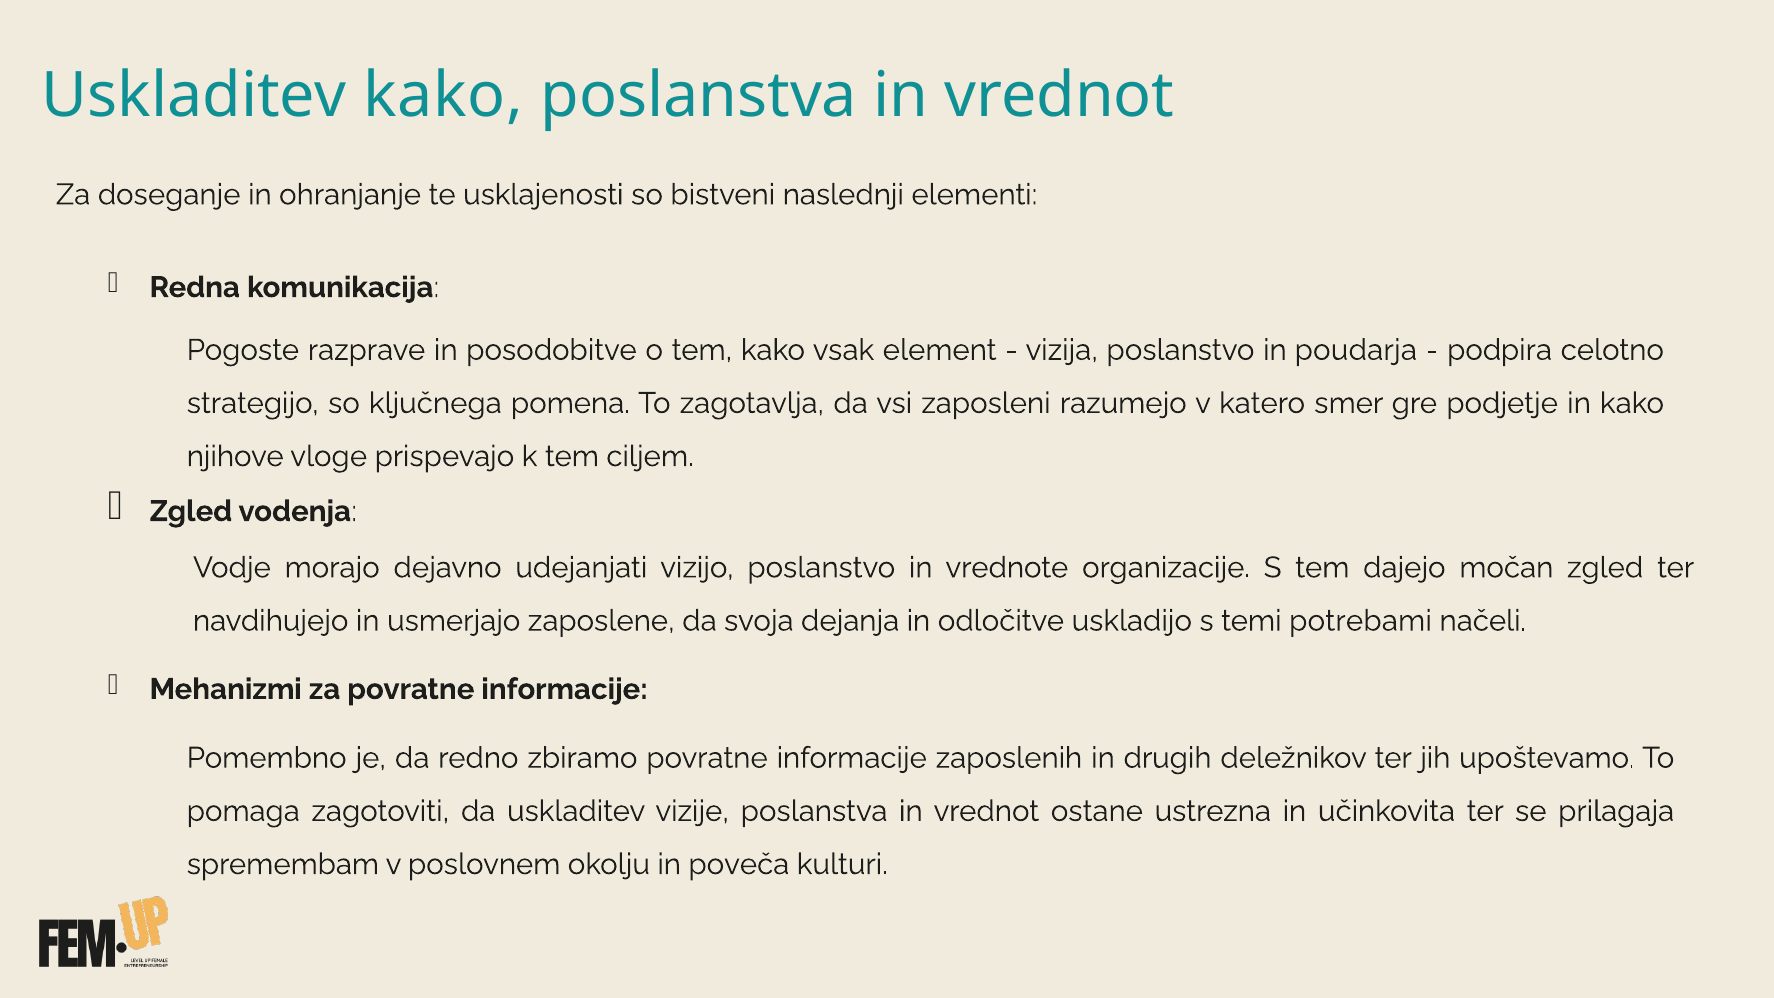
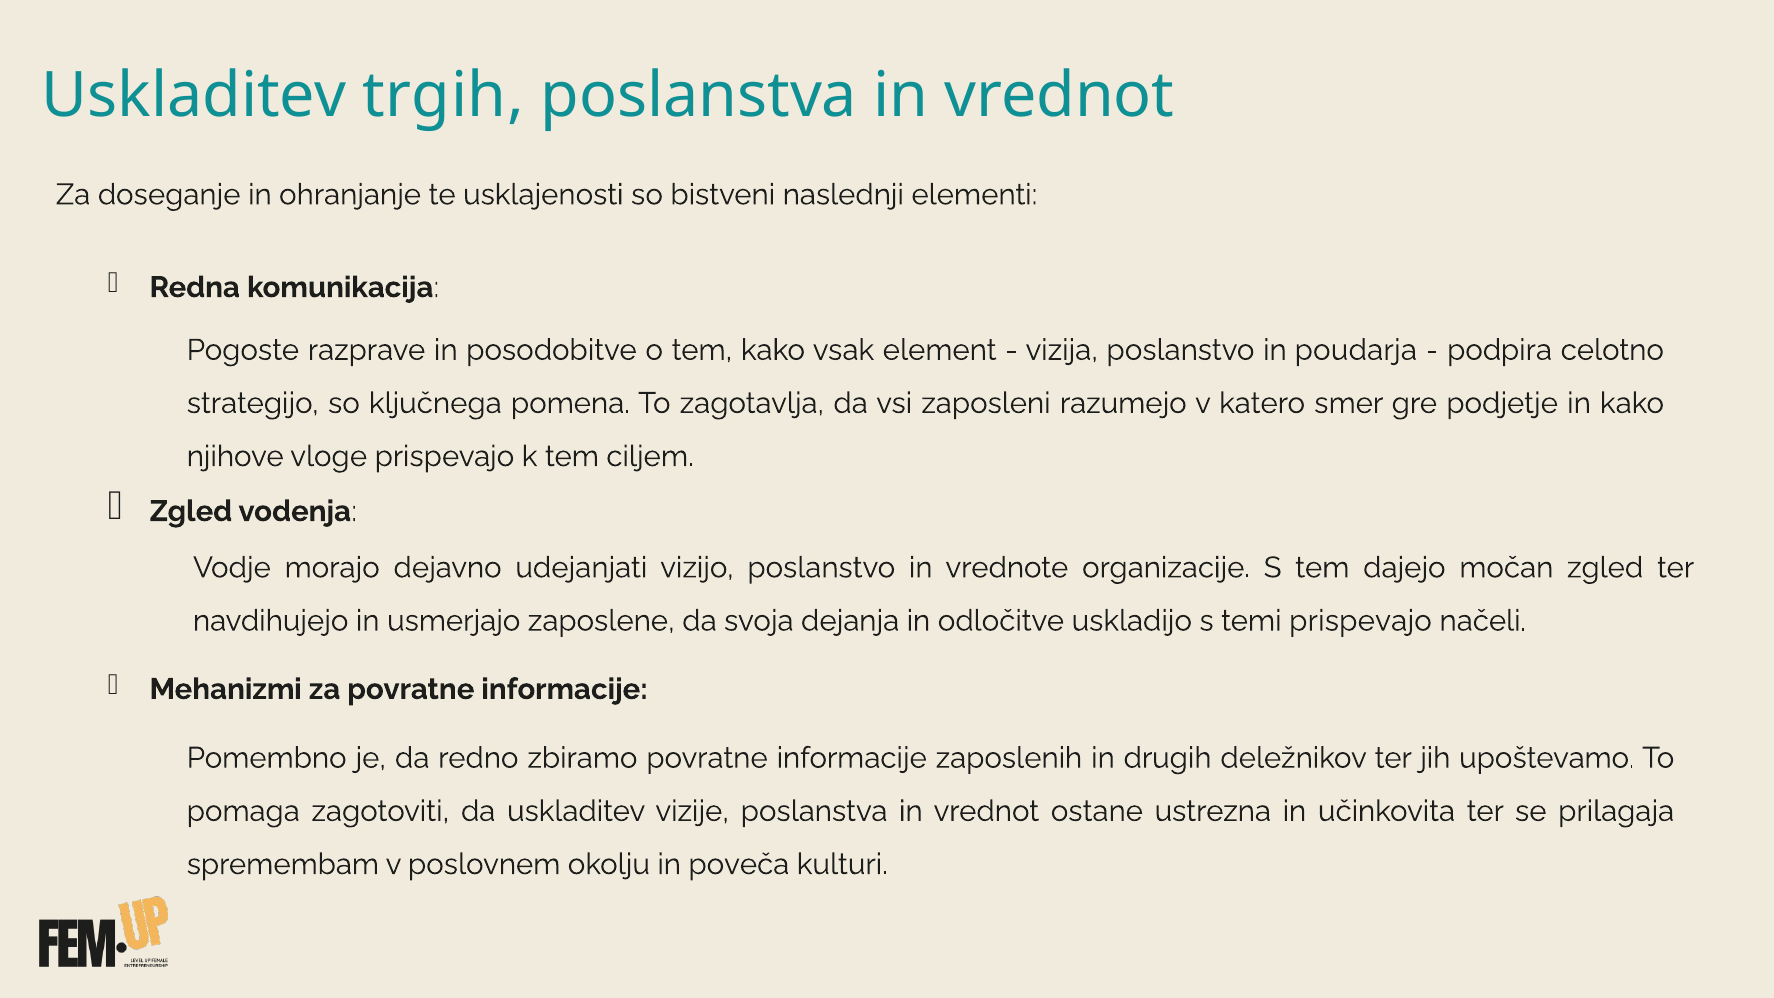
Uskladitev kako: kako -> trgih (443, 96)
temi potrebami: potrebami -> prispevajo (1360, 621)
